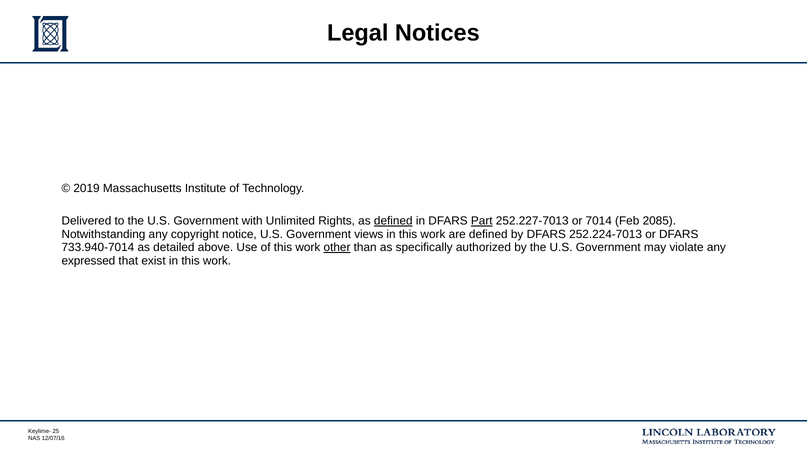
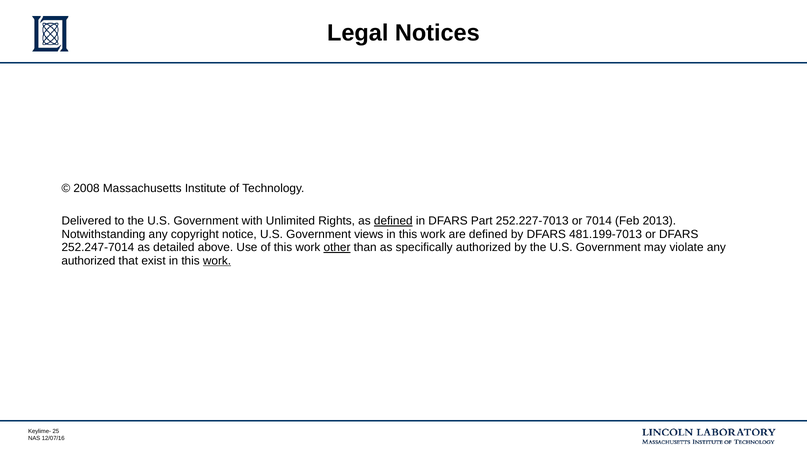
2019: 2019 -> 2008 (87, 188)
Part underline: present -> none (482, 221)
2085: 2085 -> 2013 (659, 221)
252.224-7013: 252.224-7013 -> 481.199-7013 (606, 234)
733.940-7014: 733.940-7014 -> 252.247-7014 (98, 247)
expressed: expressed -> authorized (88, 261)
work underline: none -> present (217, 261)
